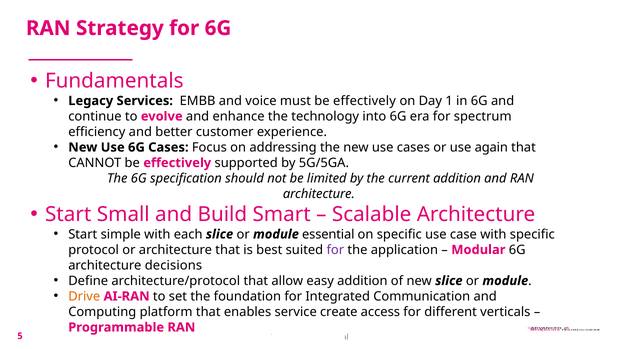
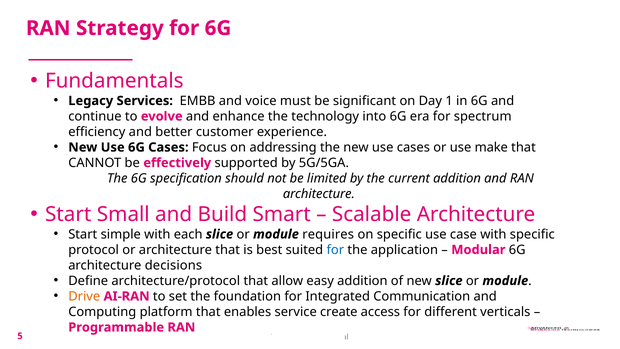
must be effectively: effectively -> significant (365, 101)
again: again -> make (491, 147)
essential: essential -> requires (328, 234)
for colour: purple -> blue (335, 250)
